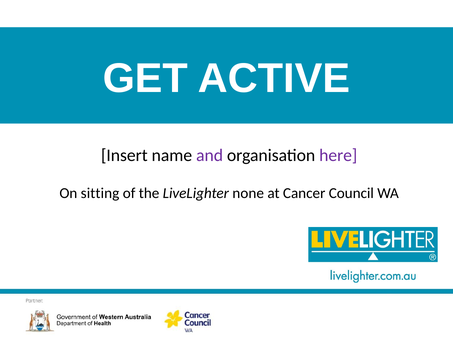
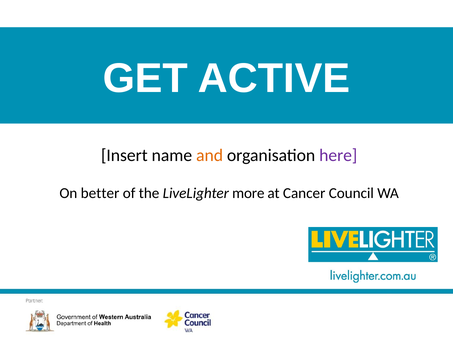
and colour: purple -> orange (210, 155)
sitting: sitting -> better (100, 193)
none: none -> more (248, 193)
